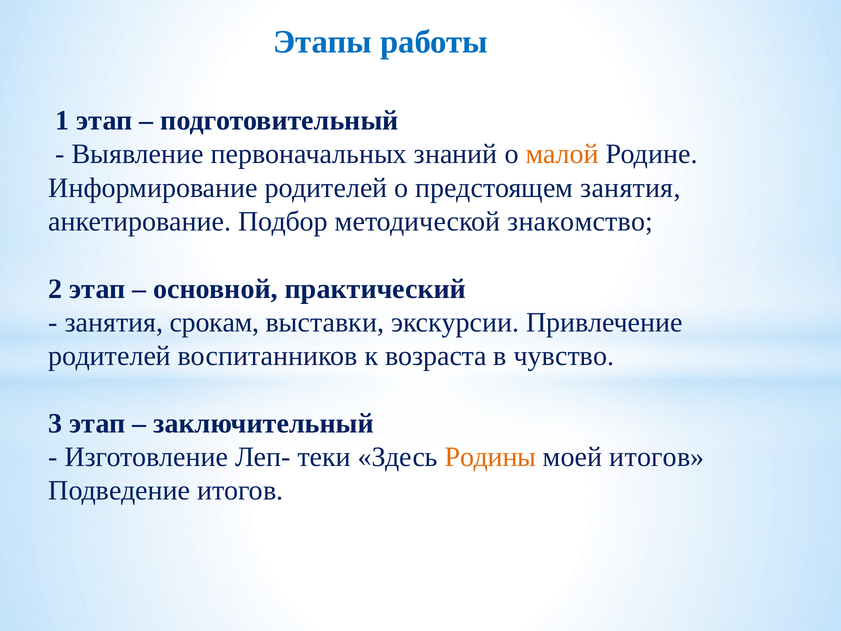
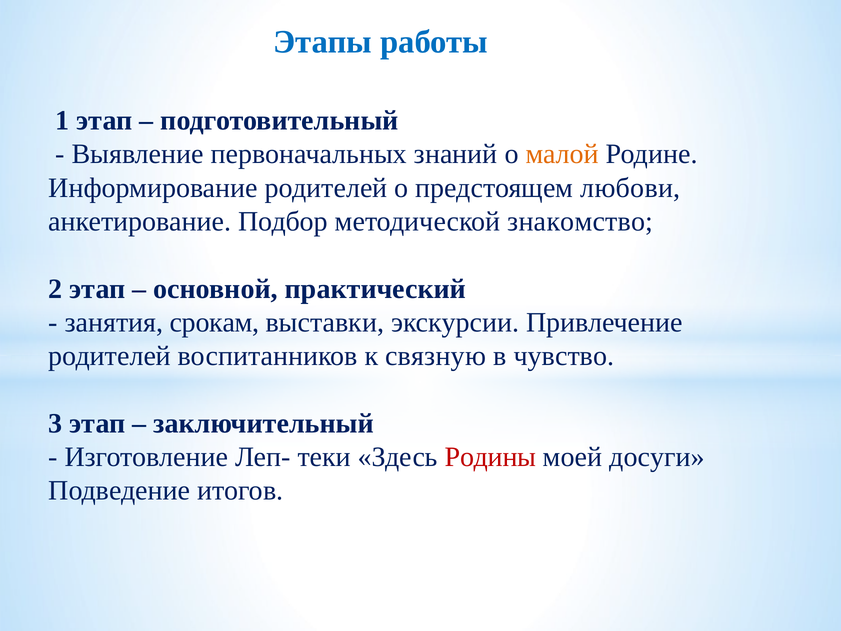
предстоящем занятия: занятия -> любови (630, 188)
возраста: возраста -> связную (436, 356)
Родины colour: orange -> red (491, 457)
моей итогов: итогов -> досуги (657, 457)
